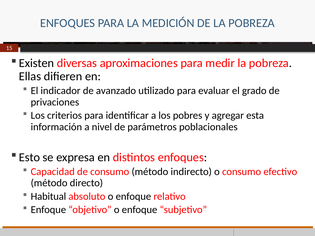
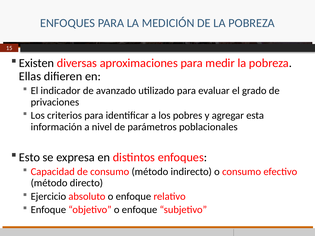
Habitual: Habitual -> Ejercicio (48, 197)
